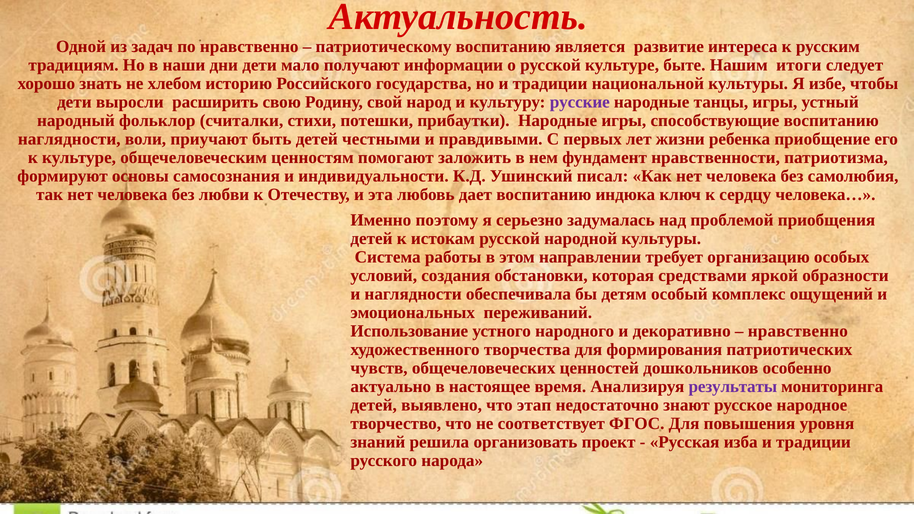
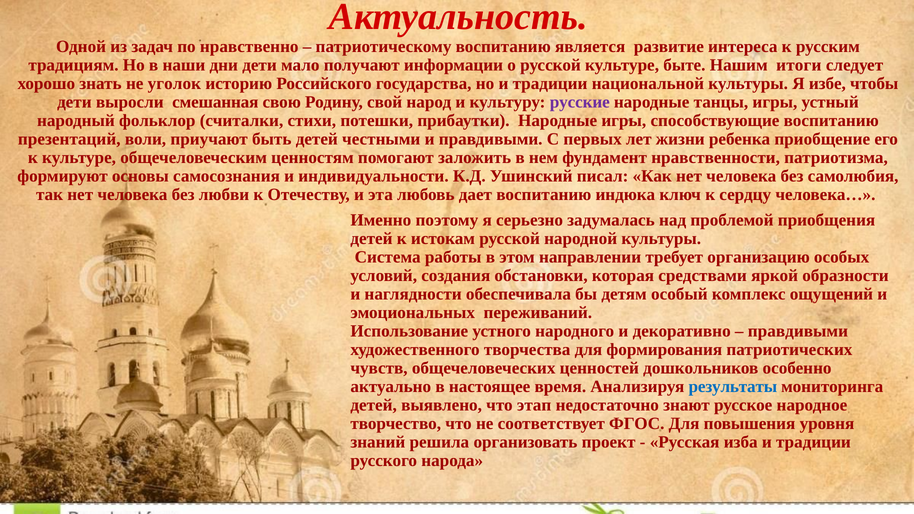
хлебом: хлебом -> уголок (174, 84)
расширить: расширить -> смешанная (215, 102)
наглядности: наглядности -> презентаций (69, 139)
нравственно: нравственно -> правдивыми (798, 331)
результаты colour: purple -> blue (733, 387)
